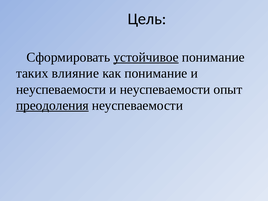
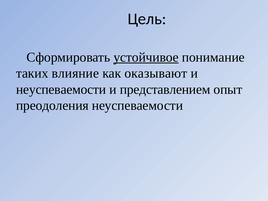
как понимание: понимание -> оказывают (156, 73)
неуспеваемости: неуспеваемости -> представлением (165, 89)
преодоления underline: present -> none (52, 105)
